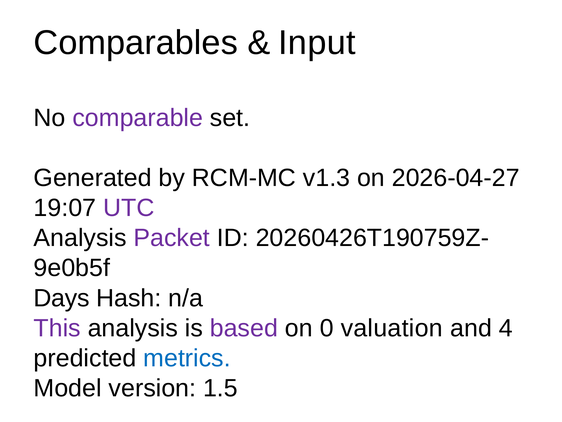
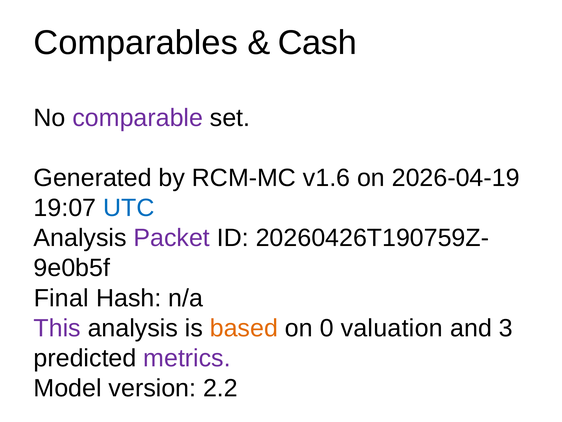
Input: Input -> Cash (317, 43)
v1.3: v1.3 -> v1.6 (327, 178)
2026-04-27: 2026-04-27 -> 2026-04-19 (456, 178)
UTC colour: purple -> blue (129, 208)
Days: Days -> Final (61, 298)
based colour: purple -> orange (244, 328)
4: 4 -> 3 (506, 328)
metrics colour: blue -> purple (187, 358)
1.5: 1.5 -> 2.2 (220, 388)
